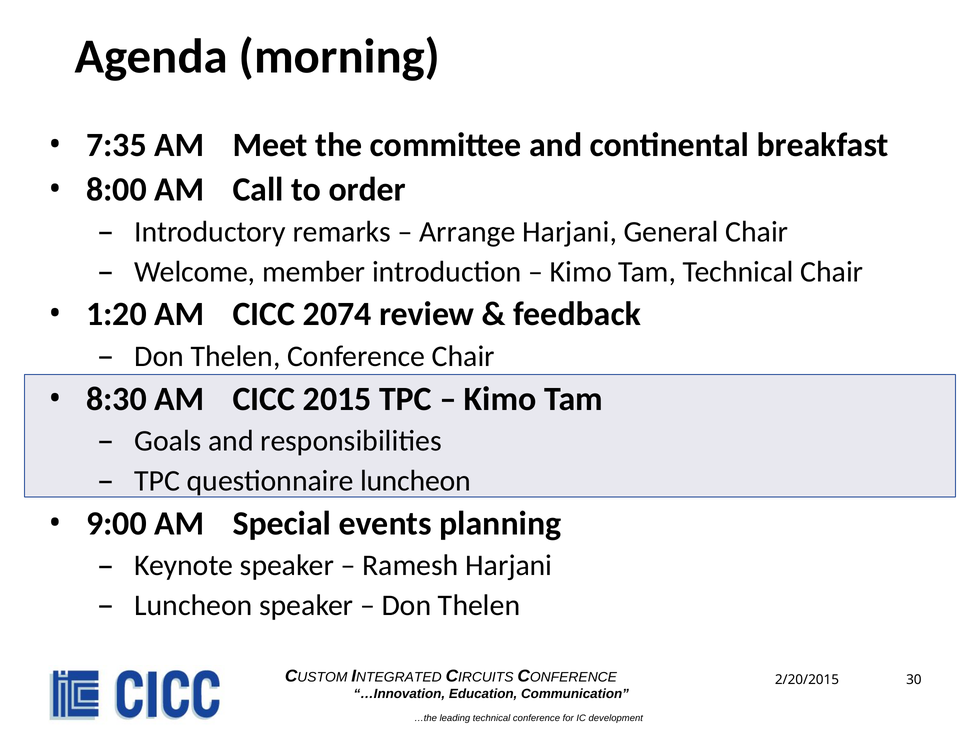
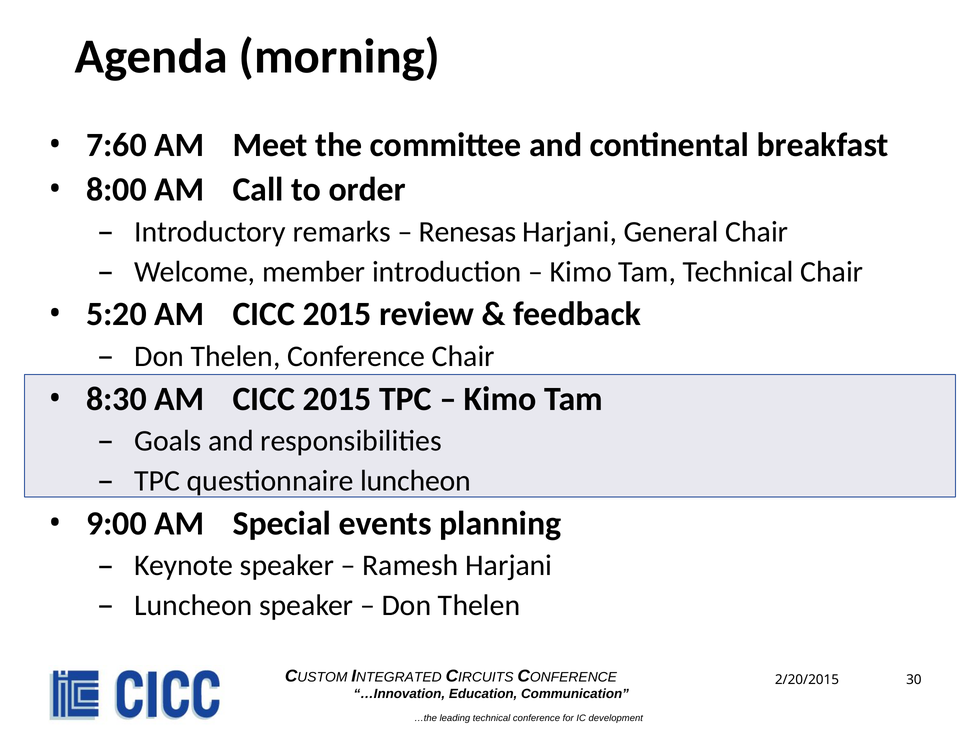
7:35: 7:35 -> 7:60 (116, 145)
Arrange: Arrange -> Renesas (468, 232)
1:20: 1:20 -> 5:20 (116, 314)
2074: 2074 -> 2015 (337, 314)
